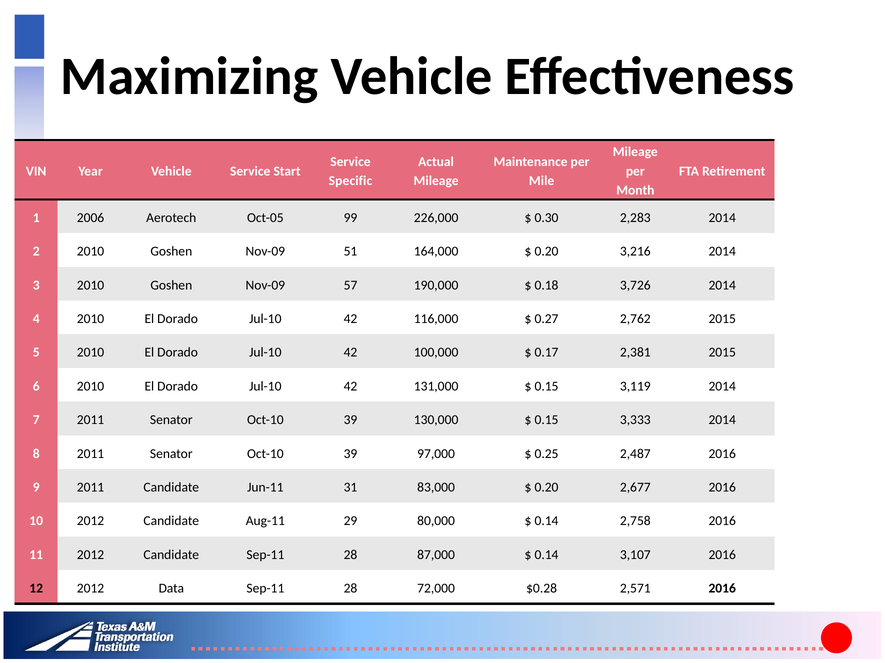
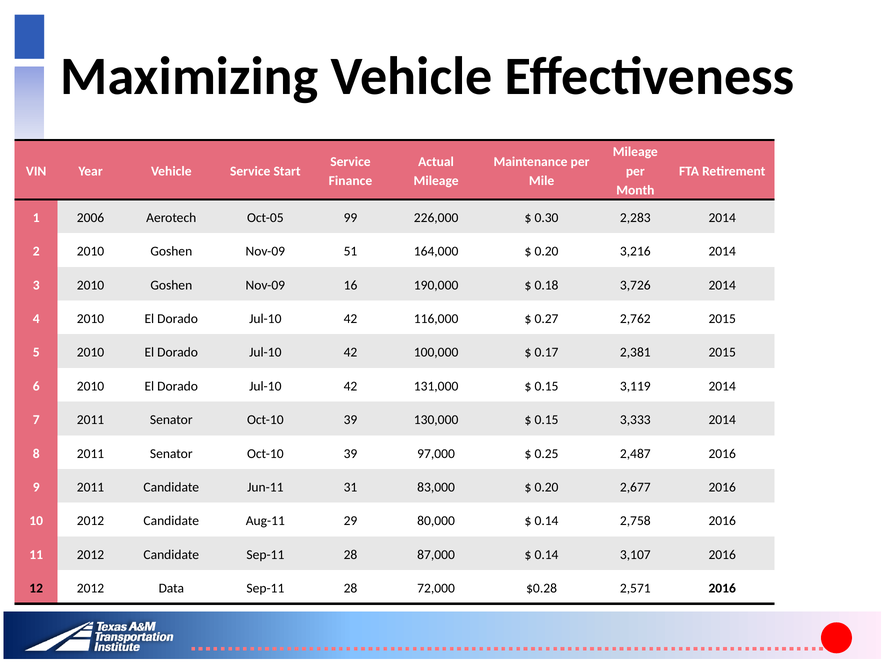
Specific: Specific -> Finance (350, 181)
57: 57 -> 16 (351, 285)
